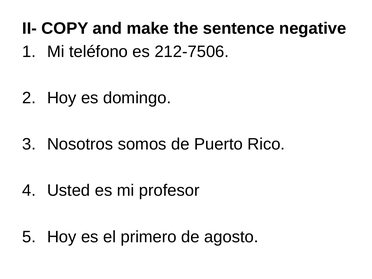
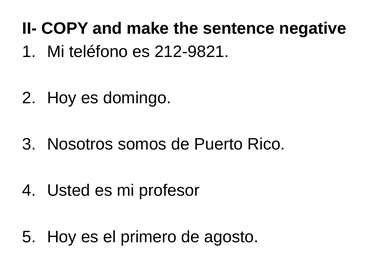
212-7506: 212-7506 -> 212-9821 (192, 52)
